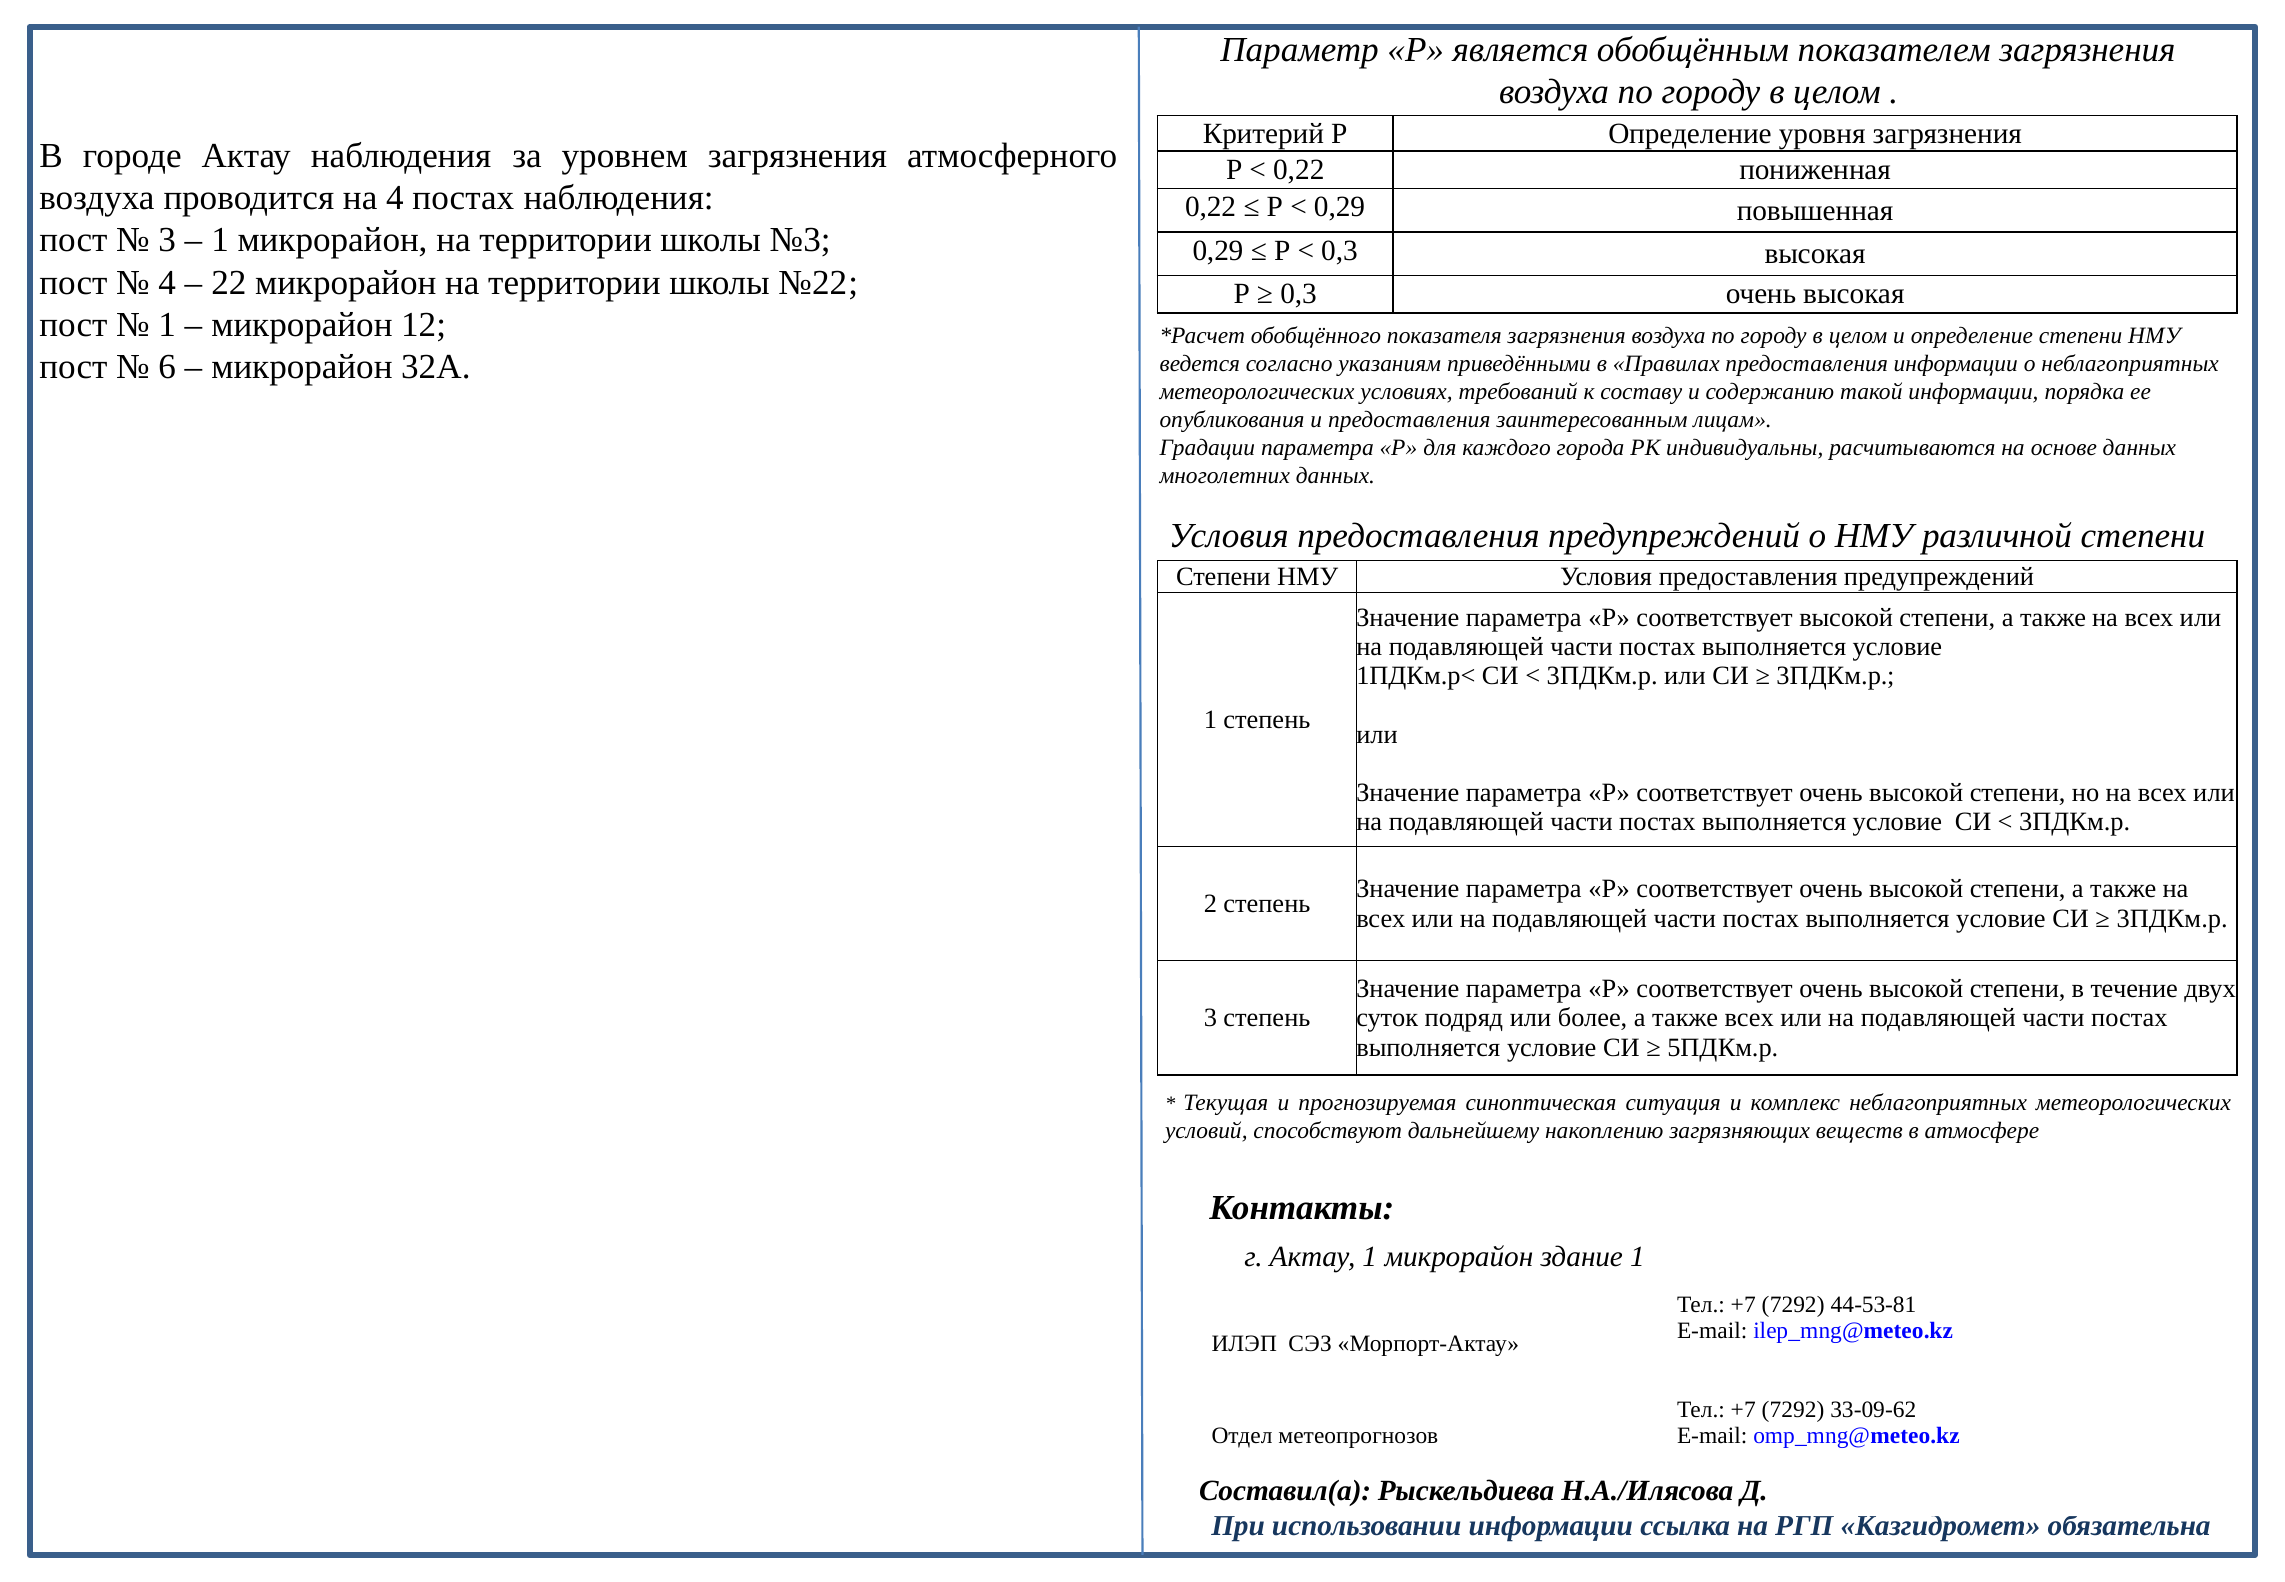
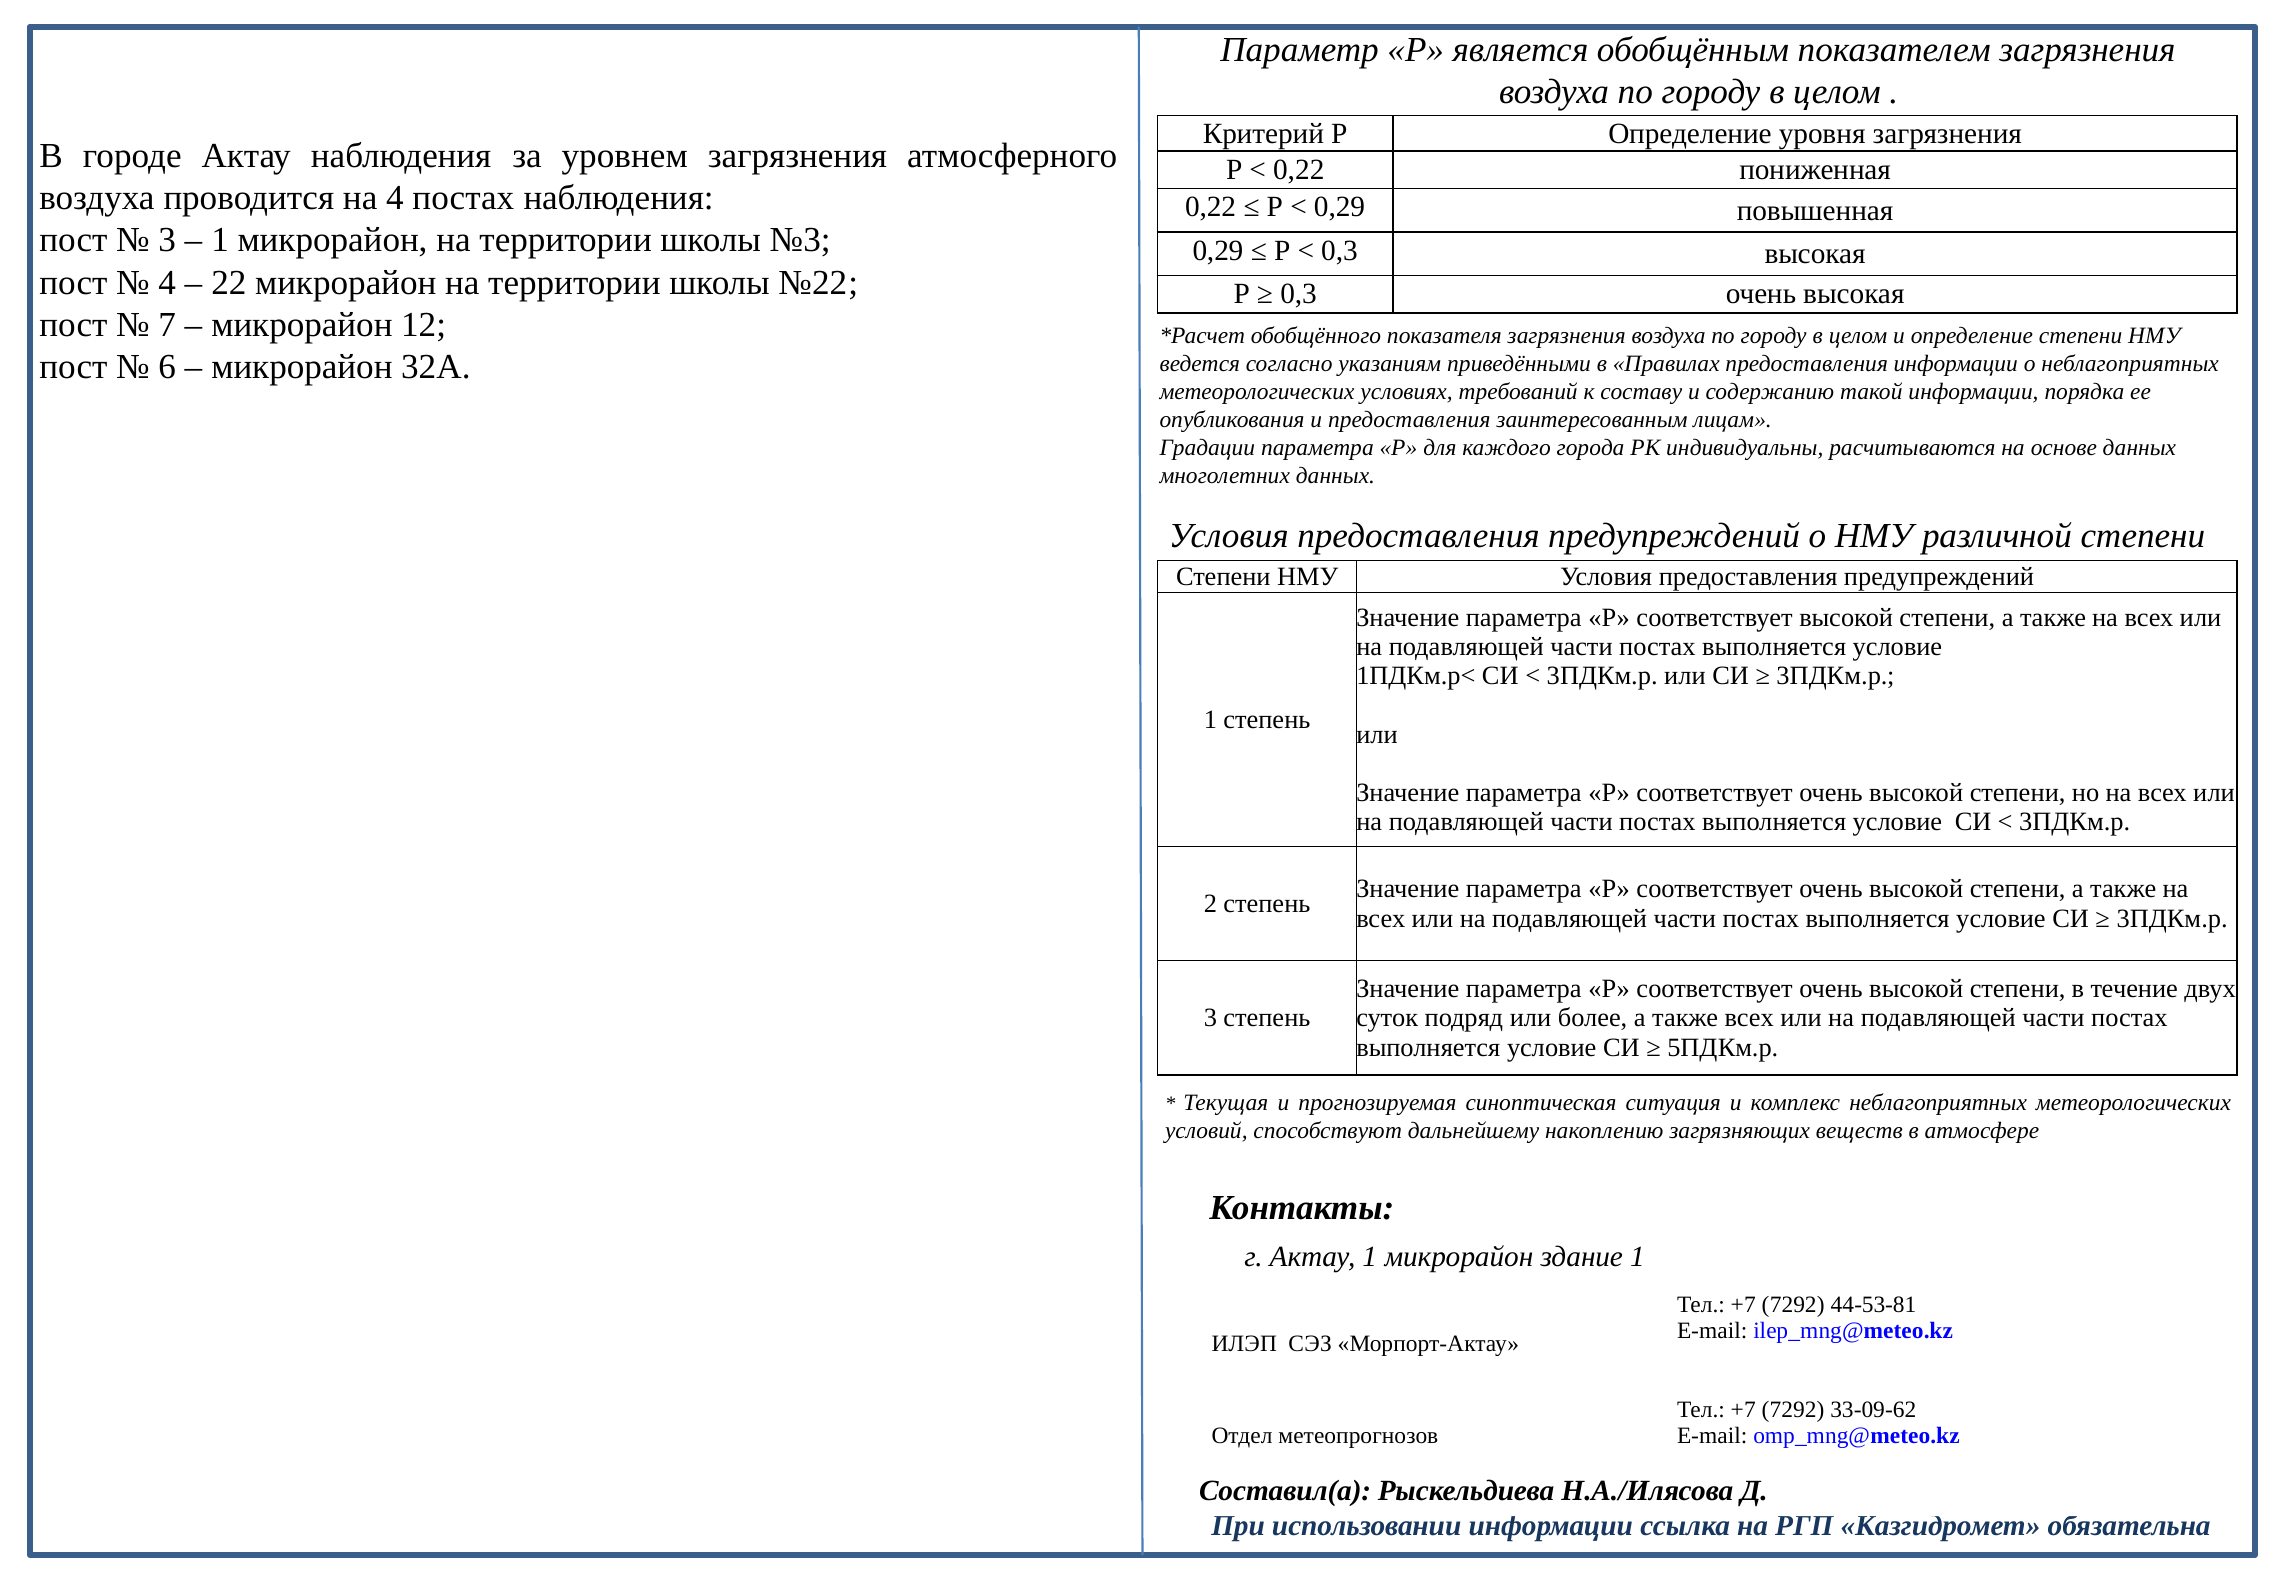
1: 1 -> 7 (167, 325)
